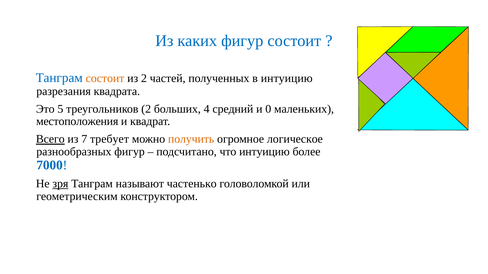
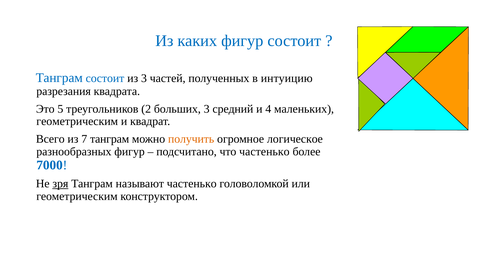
состоит colour: orange -> blue (105, 78)
из 2: 2 -> 3 (144, 78)
больших 4: 4 -> 3 (207, 109)
0: 0 -> 4 (268, 109)
местоположения: местоположения -> геометрическим (77, 122)
Всего underline: present -> none (50, 139)
7 требует: требует -> танграм (110, 139)
что интуицию: интуицию -> частенько (264, 152)
